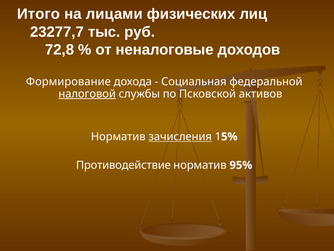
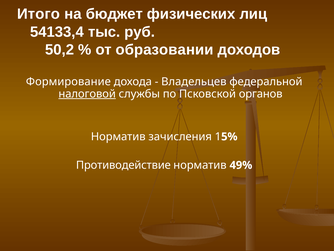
лицами: лицами -> бюджет (114, 14)
23277,7: 23277,7 -> 54133,4 (57, 32)
72,8: 72,8 -> 50,2 (60, 50)
неналоговые: неналоговые -> образовании (165, 50)
Социальная: Социальная -> Владельцев (194, 82)
активов: активов -> органов (261, 94)
зачисления underline: present -> none (180, 136)
95%: 95% -> 49% (241, 165)
